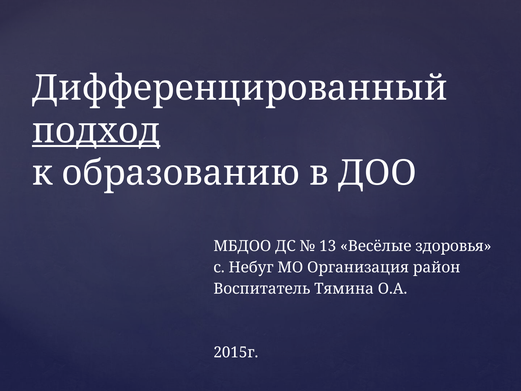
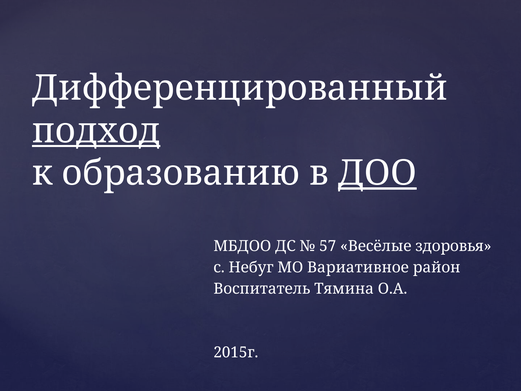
ДОО underline: none -> present (377, 173)
13: 13 -> 57 (328, 246)
Организация: Организация -> Вариативное (358, 267)
